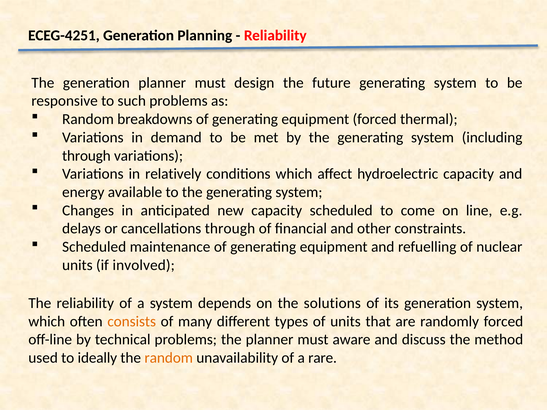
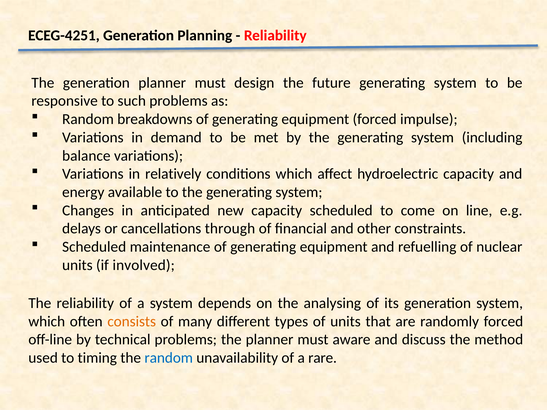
thermal: thermal -> impulse (429, 119)
through: through -> balance (86, 156)
solutions: solutions -> analysing (332, 303)
ideally: ideally -> timing (97, 358)
random colour: orange -> blue (169, 358)
